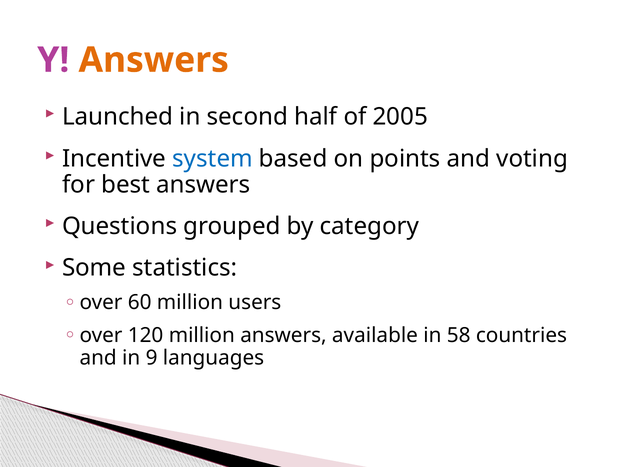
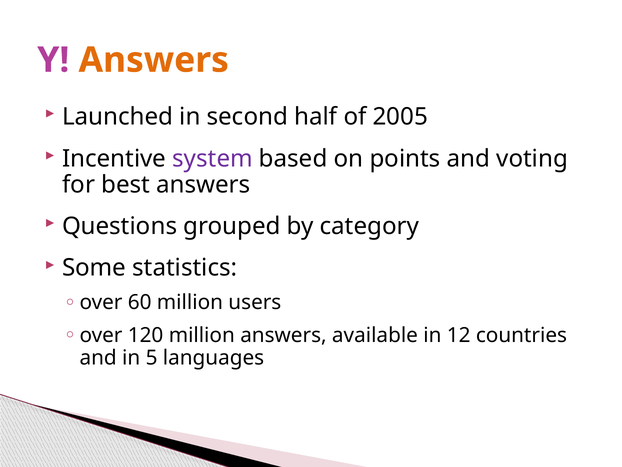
system colour: blue -> purple (213, 158)
58: 58 -> 12 (459, 335)
9: 9 -> 5 (152, 357)
